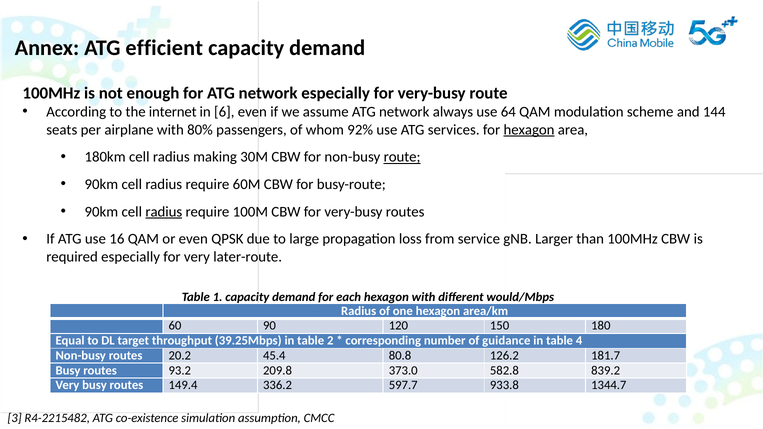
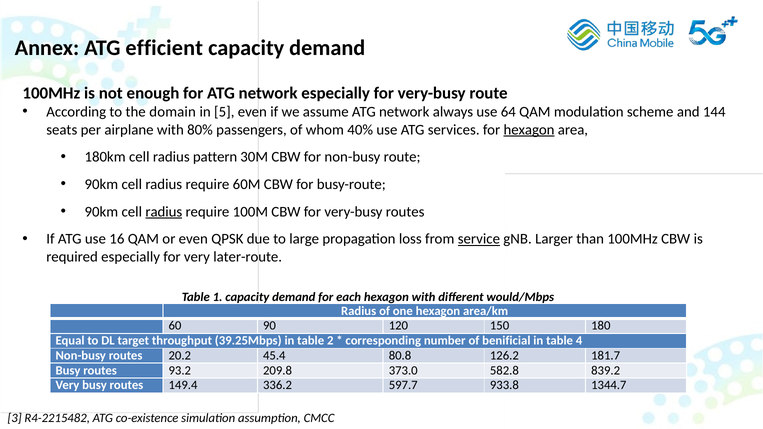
internet: internet -> domain (173, 112)
6: 6 -> 5 (224, 112)
92%: 92% -> 40% (360, 130)
making: making -> pattern (215, 157)
route underline: present -> none (402, 157)
service underline: none -> present (479, 239)
guidance: guidance -> benificial (506, 341)
